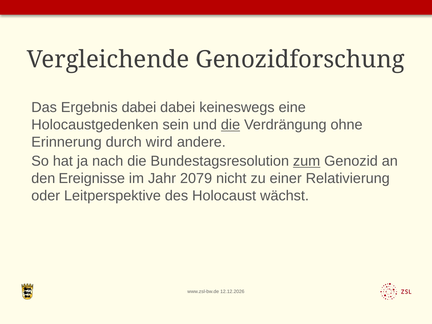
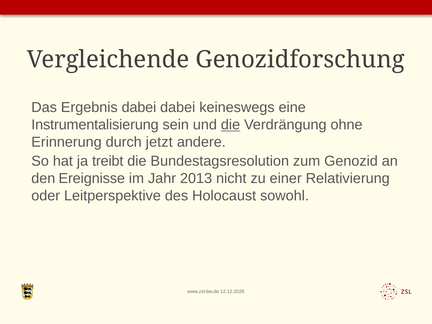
Holocaustgedenken: Holocaustgedenken -> Instrumentalisierung (95, 125)
wird: wird -> jetzt (159, 142)
nach: nach -> treibt (108, 161)
zum underline: present -> none (307, 161)
2079: 2079 -> 2013 (196, 178)
wächst: wächst -> sowohl (285, 196)
